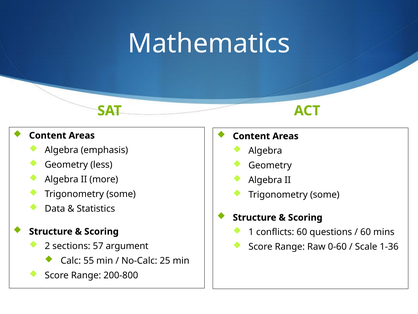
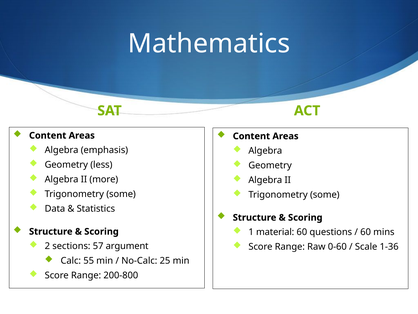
conflicts: conflicts -> material (275, 232)
